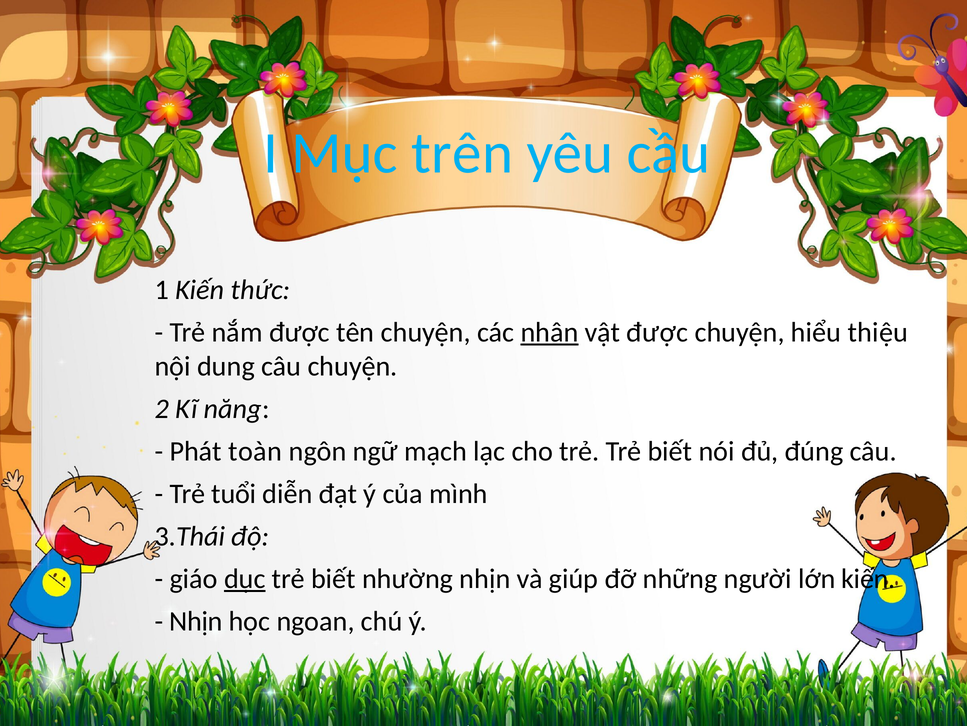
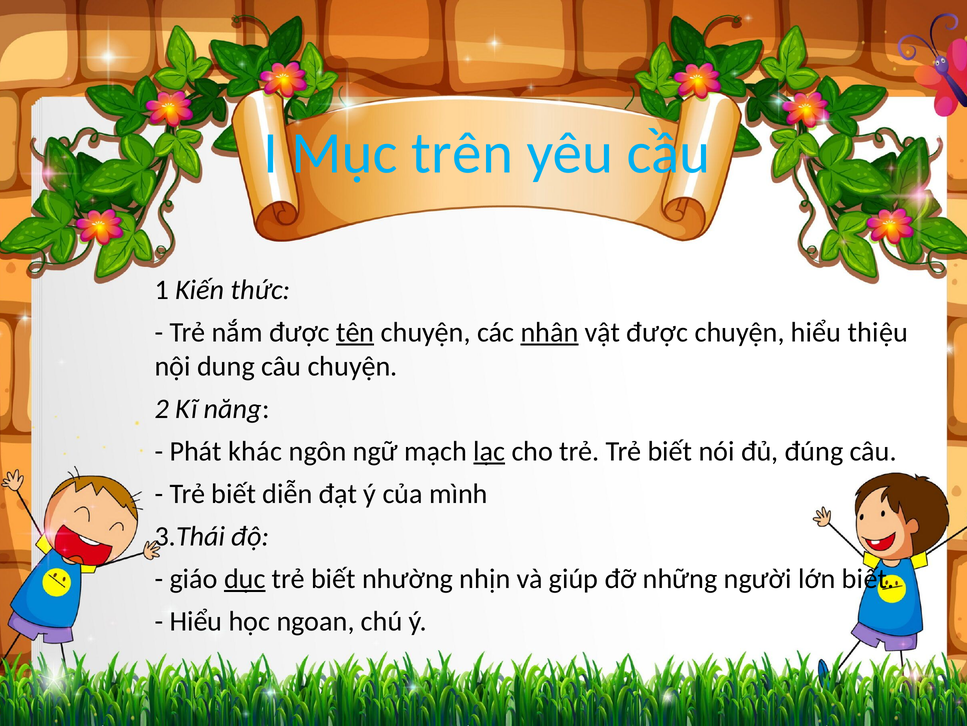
tên underline: none -> present (355, 332)
toàn: toàn -> khác (255, 451)
lạc underline: none -> present (489, 451)
tuổi: tuổi -> biết (234, 493)
lớn kiến: kiến -> biết (868, 578)
Nhịn: Nhịn -> Hiểu (196, 621)
